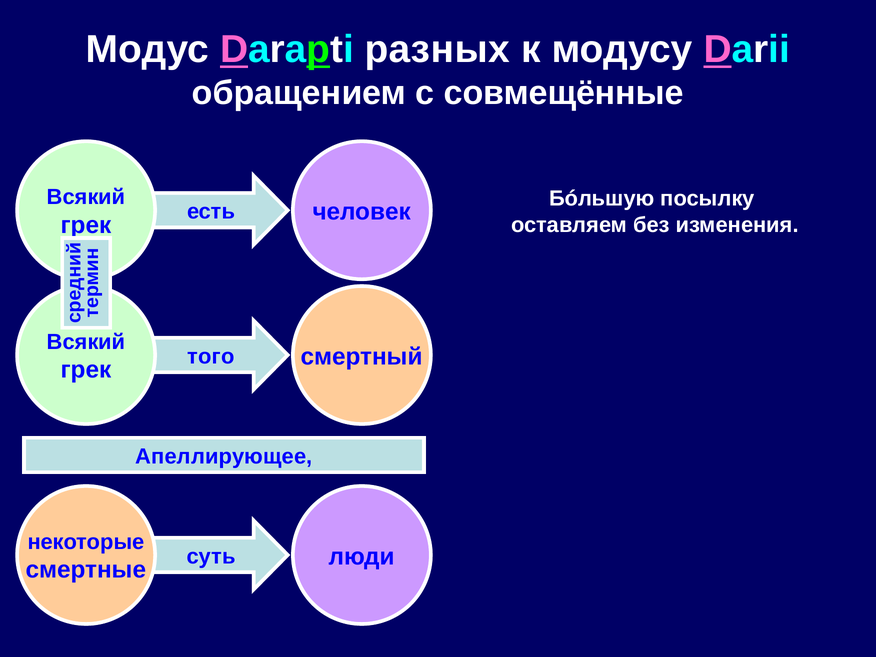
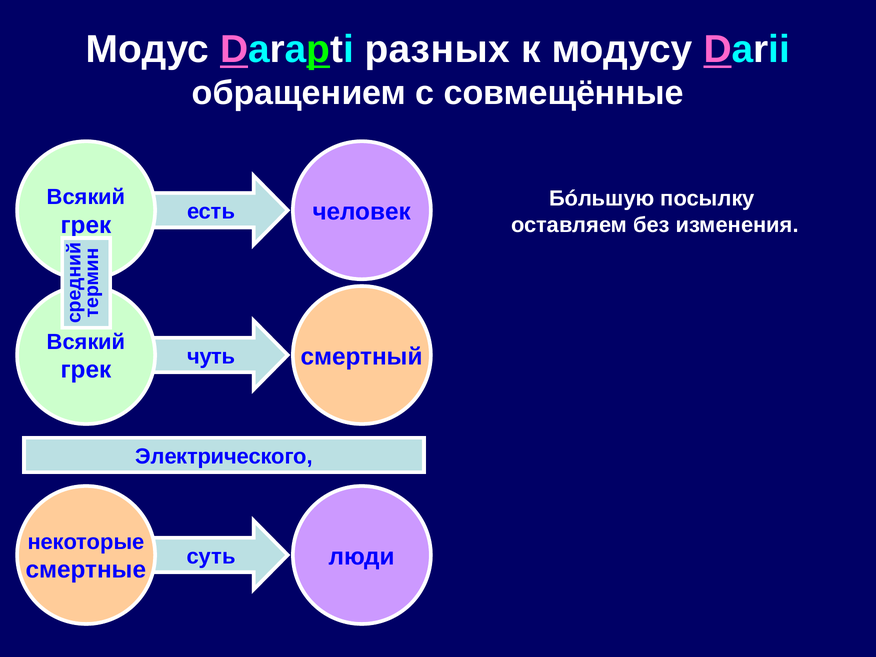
того: того -> чуть (211, 357)
Апеллирующее: Апеллирующее -> Электрического (224, 457)
